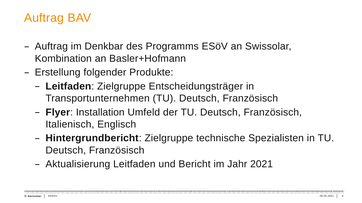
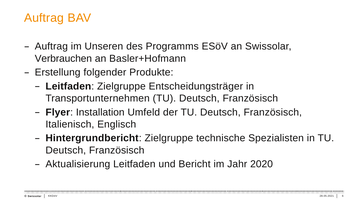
Denkbar: Denkbar -> Unseren (104, 47)
Kombination: Kombination -> Verbrauchen (63, 59)
2021: 2021 -> 2020 (262, 165)
